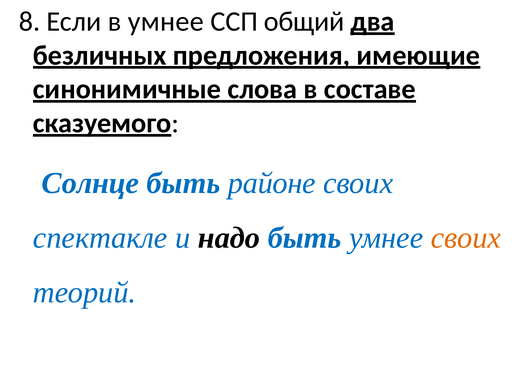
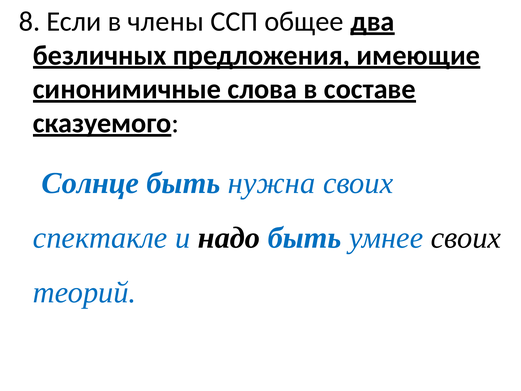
в умнее: умнее -> члены (166, 22)
общий: общий -> общее (304, 22)
районе: районе -> нужна (272, 183)
своих colour: orange -> black (466, 238)
